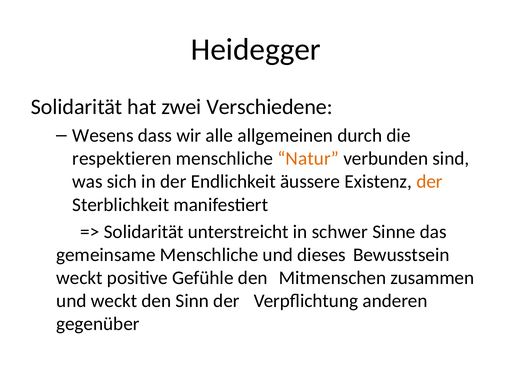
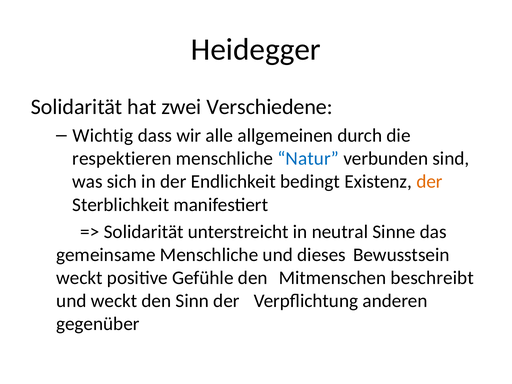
Wesens: Wesens -> Wichtig (103, 135)
Natur colour: orange -> blue (308, 159)
äussere: äussere -> bedingt (310, 182)
schwer: schwer -> neutral (340, 232)
zusammen: zusammen -> beschreibt (432, 278)
